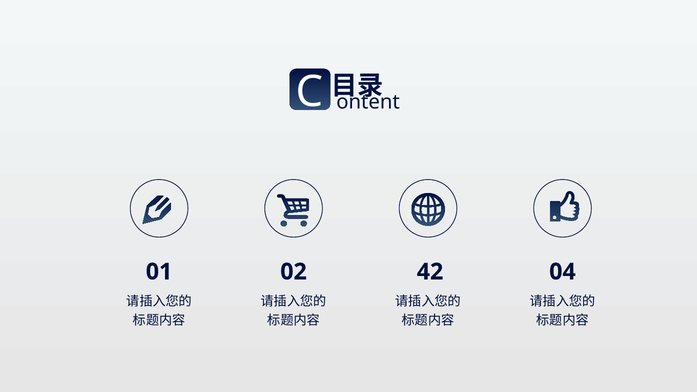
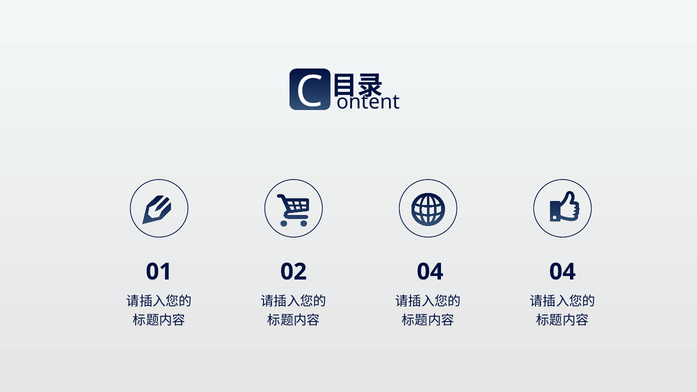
02 42: 42 -> 04 (430, 272)
